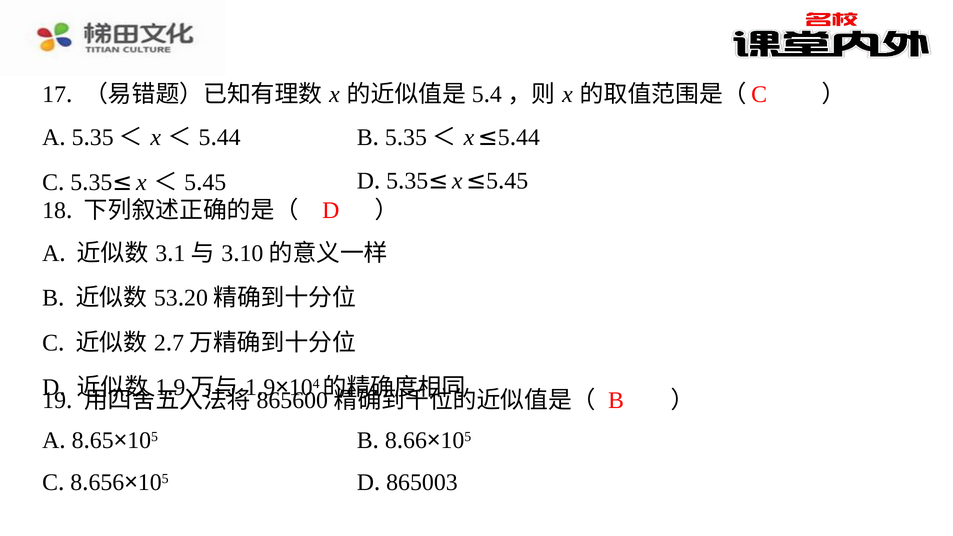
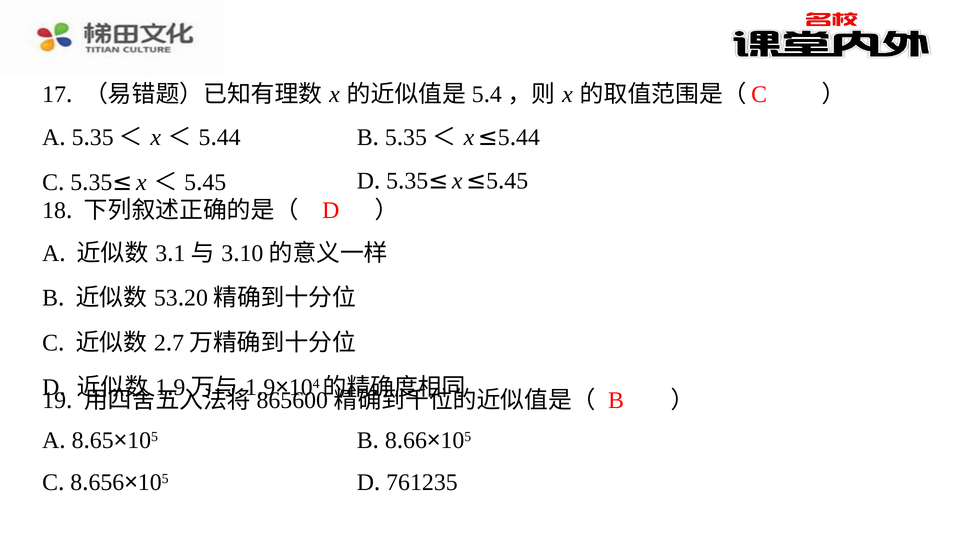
865003: 865003 -> 761235 (422, 483)
